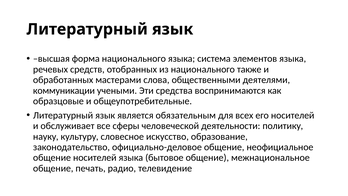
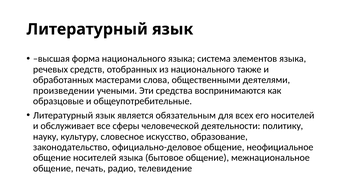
коммуникации: коммуникации -> произведении (64, 90)
